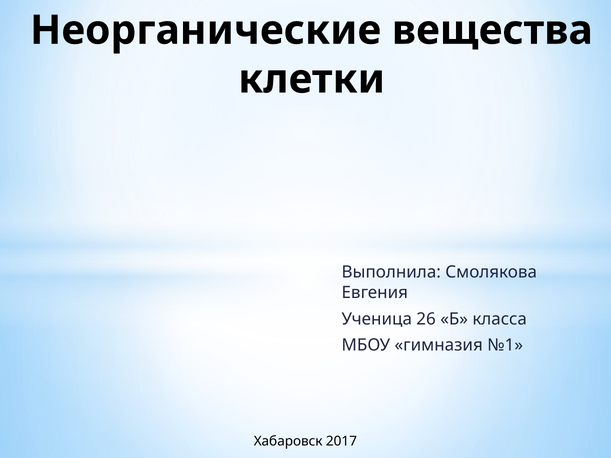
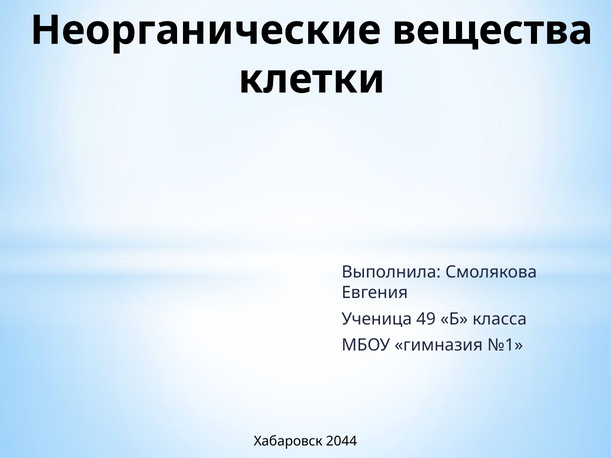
26: 26 -> 49 (426, 319)
2017: 2017 -> 2044 (341, 442)
